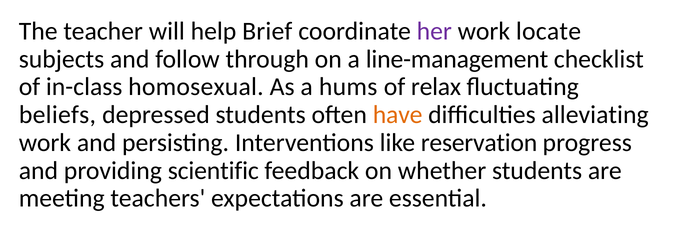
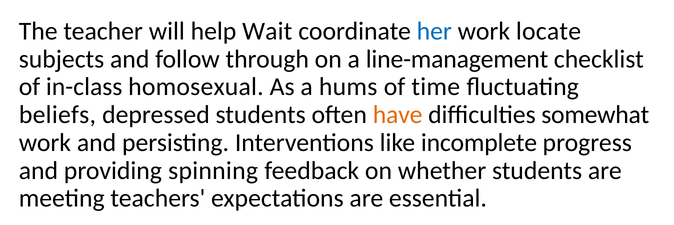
Brief: Brief -> Wait (267, 31)
her colour: purple -> blue (434, 31)
relax: relax -> time (436, 87)
alleviating: alleviating -> somewhat (595, 115)
reservation: reservation -> incomplete (479, 142)
scientific: scientific -> spinning (213, 170)
